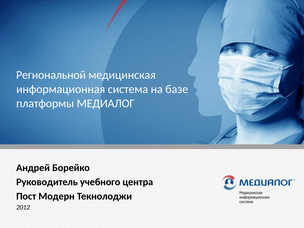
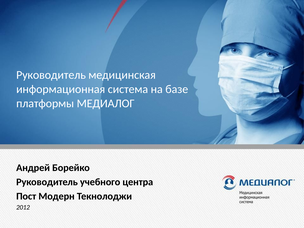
Региональной: Региональной -> Руководитель (51, 75)
